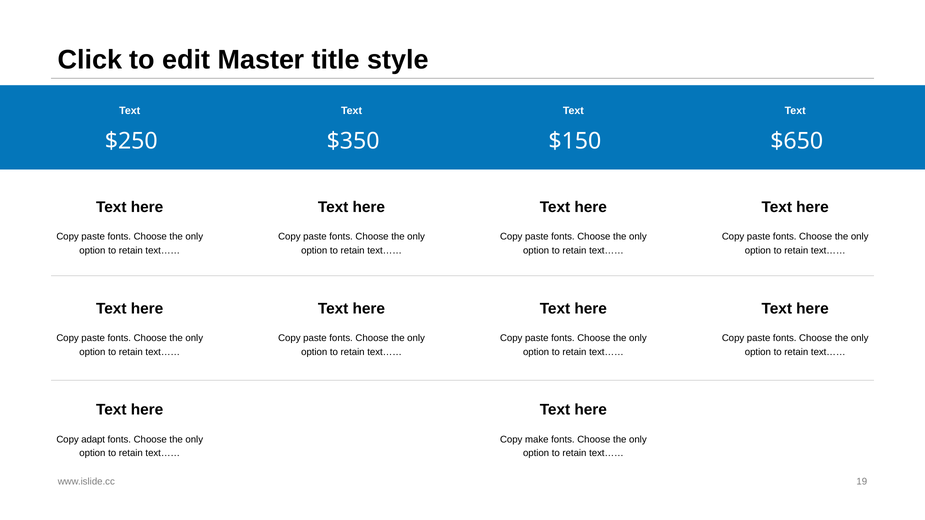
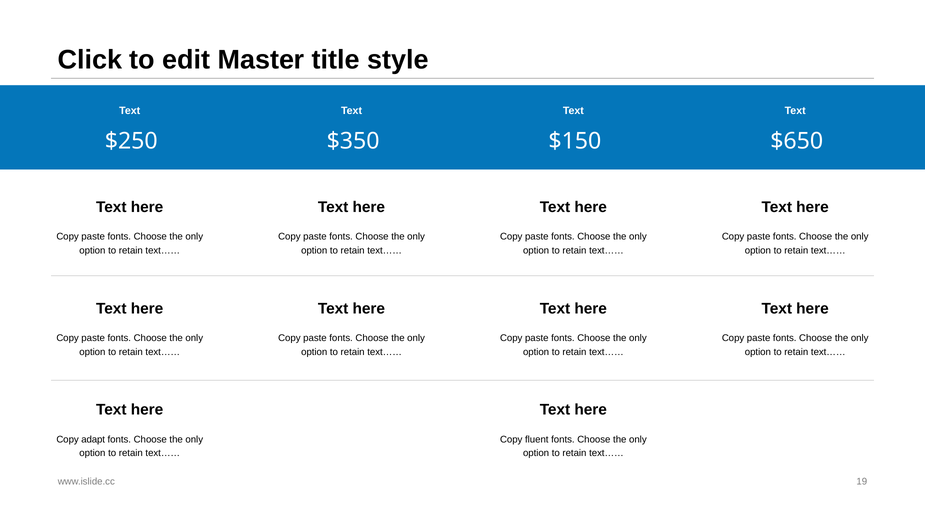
make: make -> fluent (537, 440)
